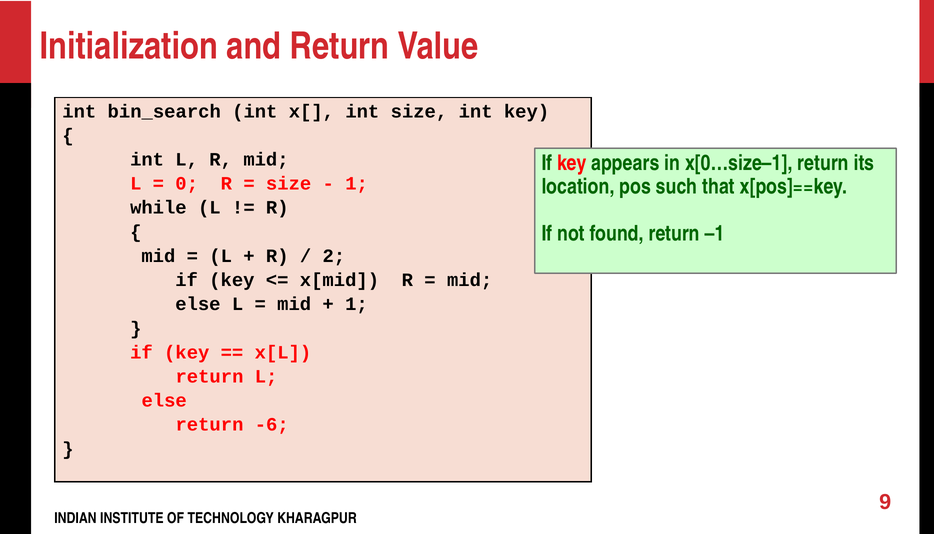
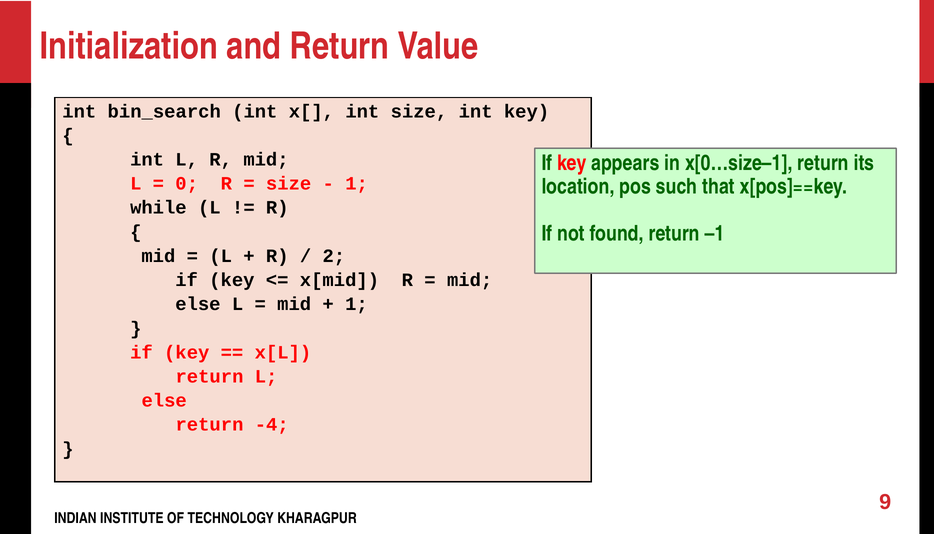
-6: -6 -> -4 (272, 425)
